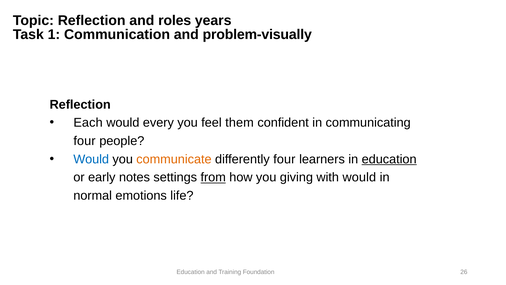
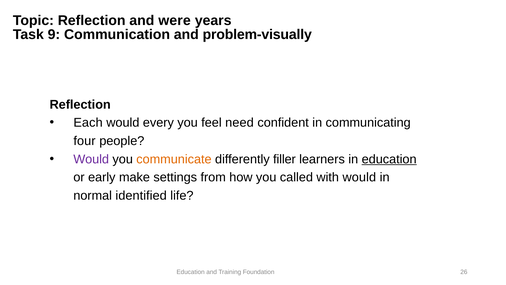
roles: roles -> were (175, 20)
1: 1 -> 9 (54, 35)
them: them -> need (240, 123)
Would colour: blue -> purple (91, 159)
differently four: four -> filler (284, 159)
notes: notes -> make (134, 177)
from underline: present -> none (213, 177)
giving: giving -> called (296, 177)
emotions: emotions -> identified (141, 195)
